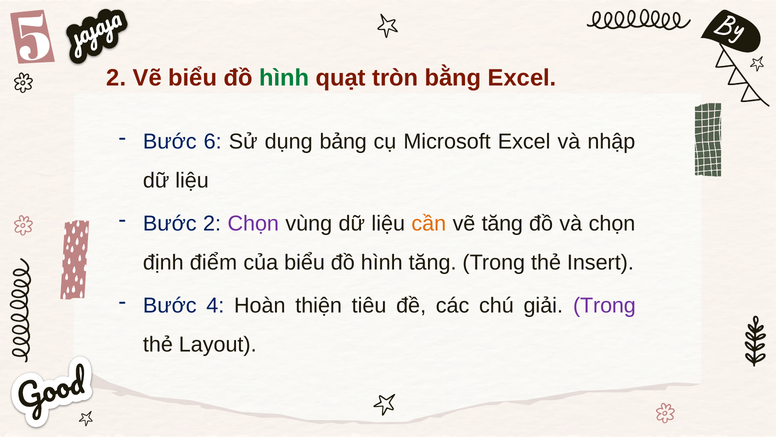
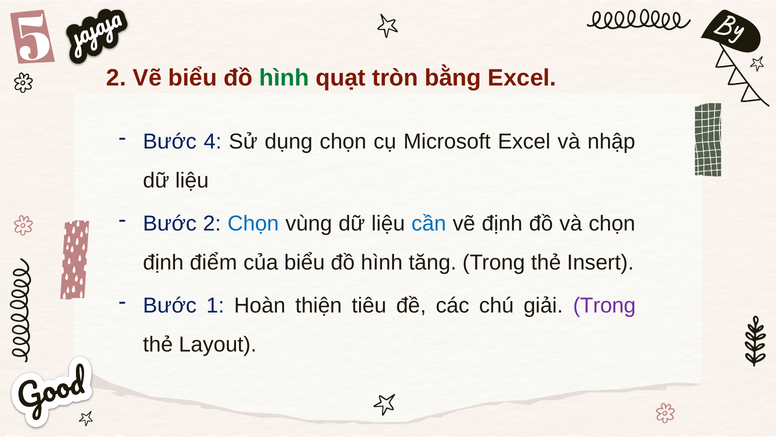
6: 6 -> 4 (213, 142)
dụng bảng: bảng -> chọn (343, 142)
Chọn colour: purple -> blue (253, 224)
cần colour: orange -> blue (429, 224)
vẽ tăng: tăng -> định (502, 224)
4: 4 -> 1 (215, 305)
